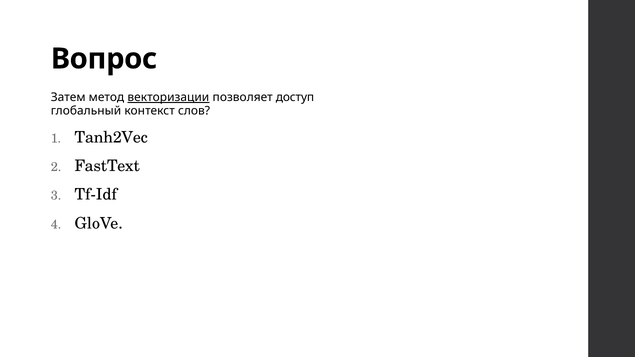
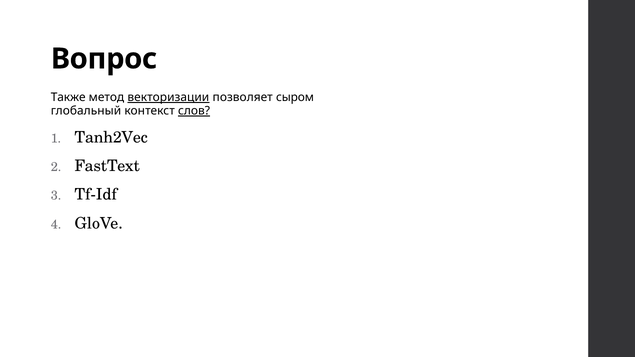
Затем: Затем -> Также (68, 97)
доступ: доступ -> сыром (295, 97)
слов underline: none -> present (194, 111)
